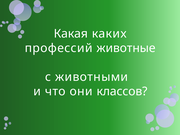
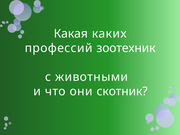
животные: животные -> зоотехник (126, 48)
классов: классов -> скотник (122, 91)
